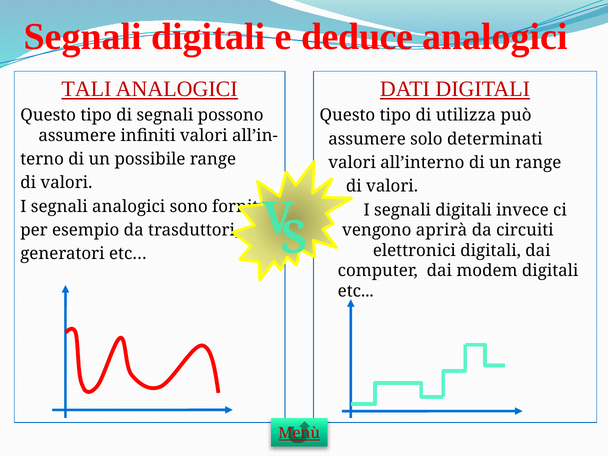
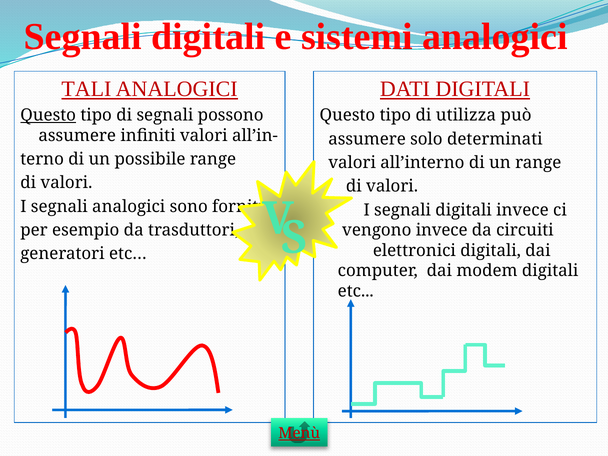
deduce: deduce -> sistemi (357, 37)
Questo underline: none -> present (48, 115)
aprirà: aprirà -> invece (442, 230)
